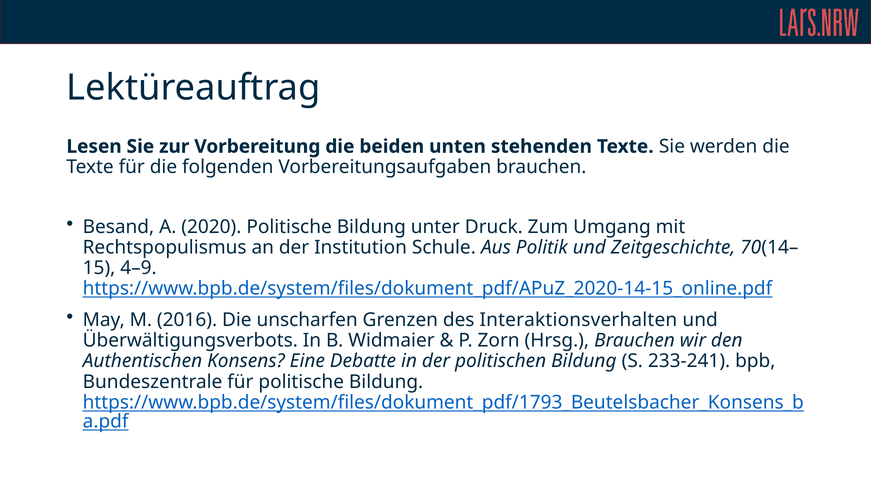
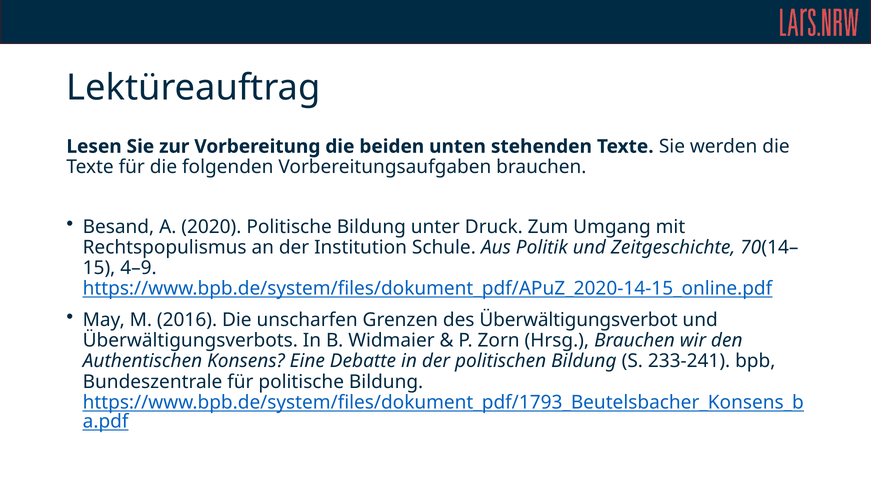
Interaktionsverhalten: Interaktionsverhalten -> Überwältigungsverbot (579, 320)
